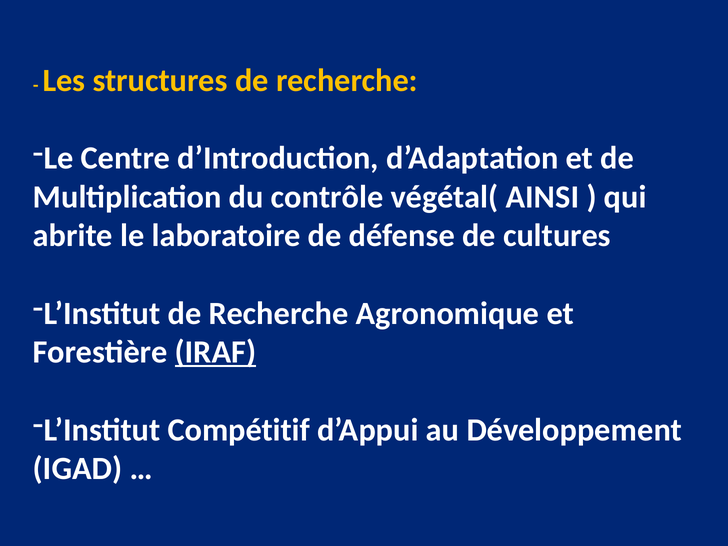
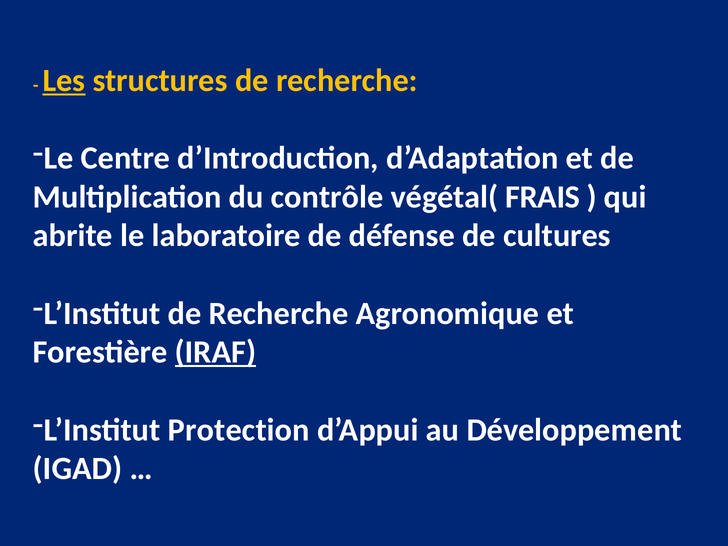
Les underline: none -> present (64, 80)
AINSI: AINSI -> FRAIS (543, 197)
Compétitif: Compétitif -> Protection (239, 430)
